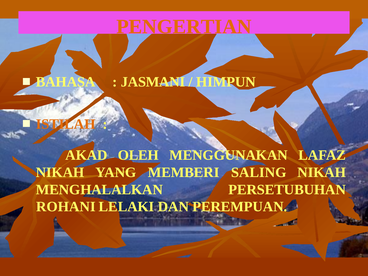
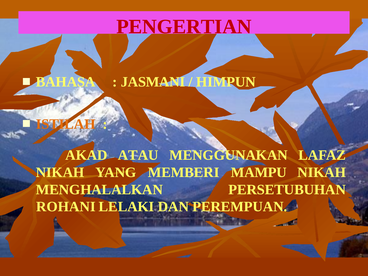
PENGERTIAN colour: orange -> red (184, 27)
OLEH: OLEH -> ATAU (138, 155)
SALING: SALING -> MAMPU (259, 172)
